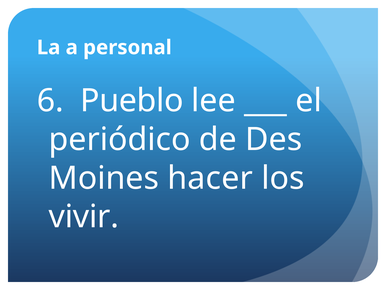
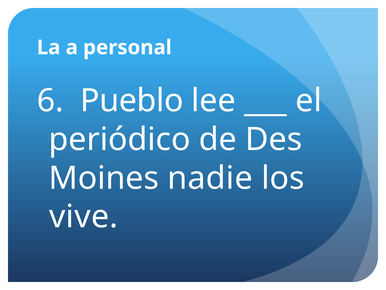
hacer: hacer -> nadie (210, 178)
vivir: vivir -> vive (84, 216)
